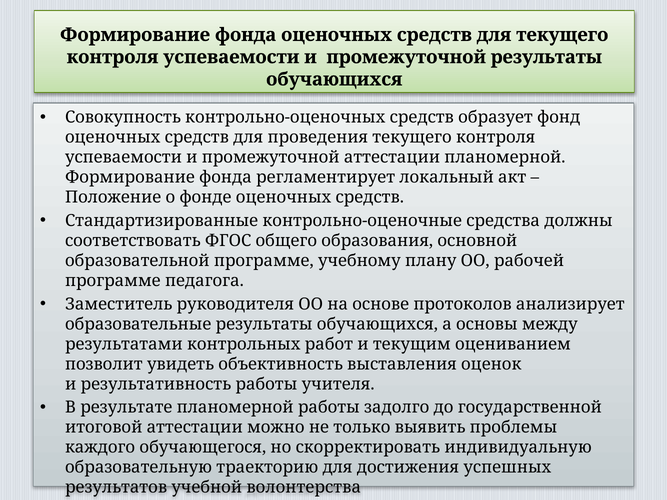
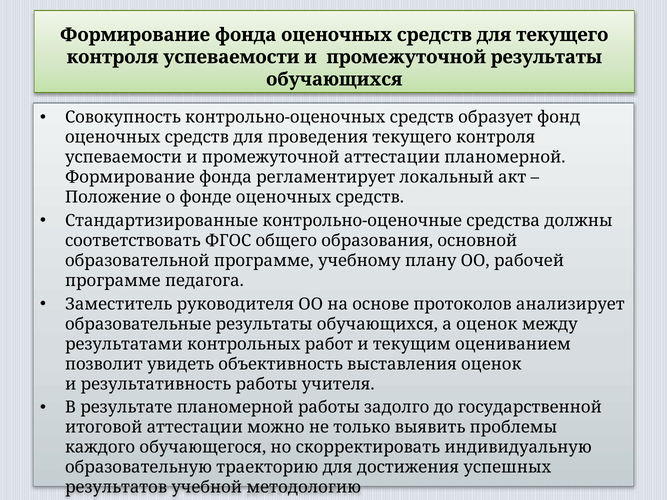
а основы: основы -> оценок (487, 324)
волонтерства: волонтерства -> методологию (304, 488)
